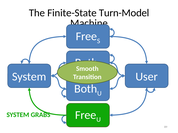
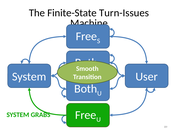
Turn-Model: Turn-Model -> Turn-Issues (124, 13)
